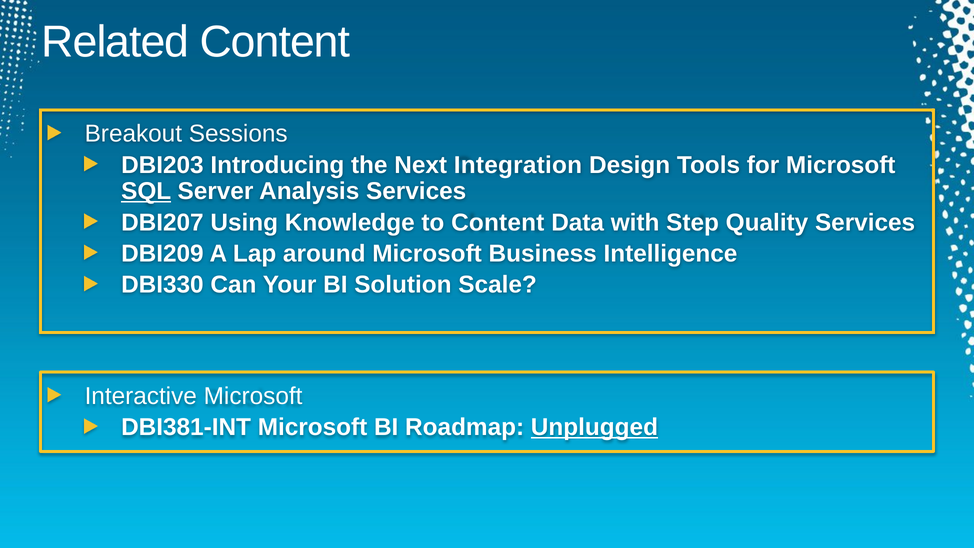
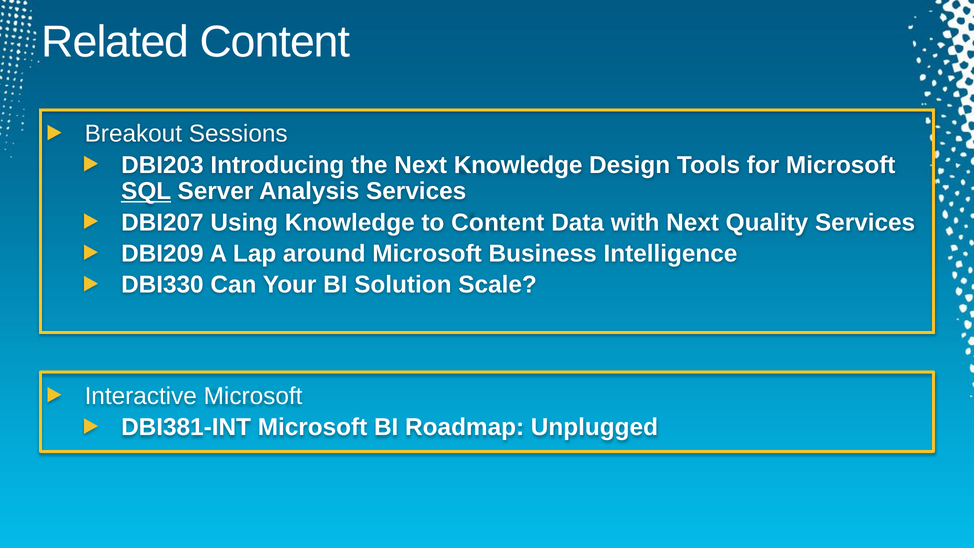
Next Integration: Integration -> Knowledge (518, 165)
with Step: Step -> Next (693, 222)
Unplugged underline: present -> none (594, 427)
